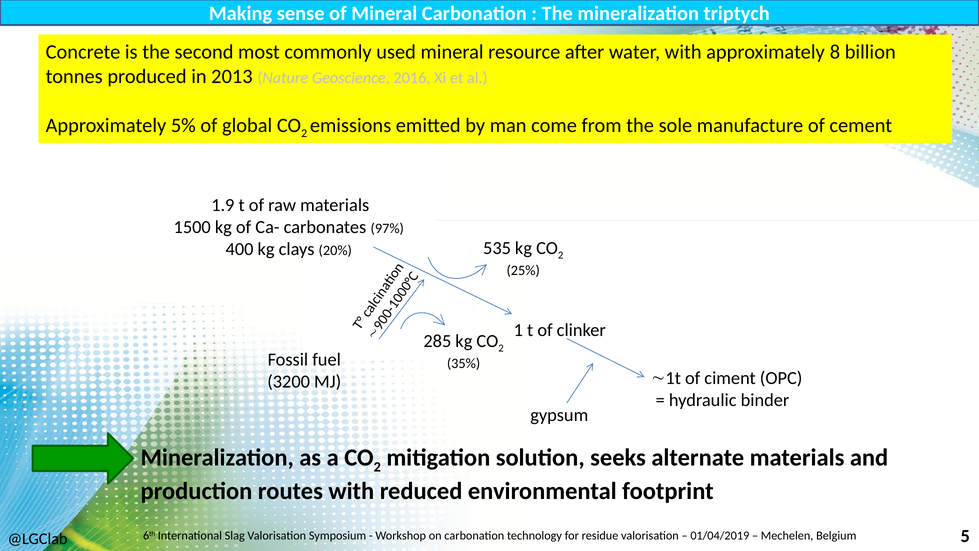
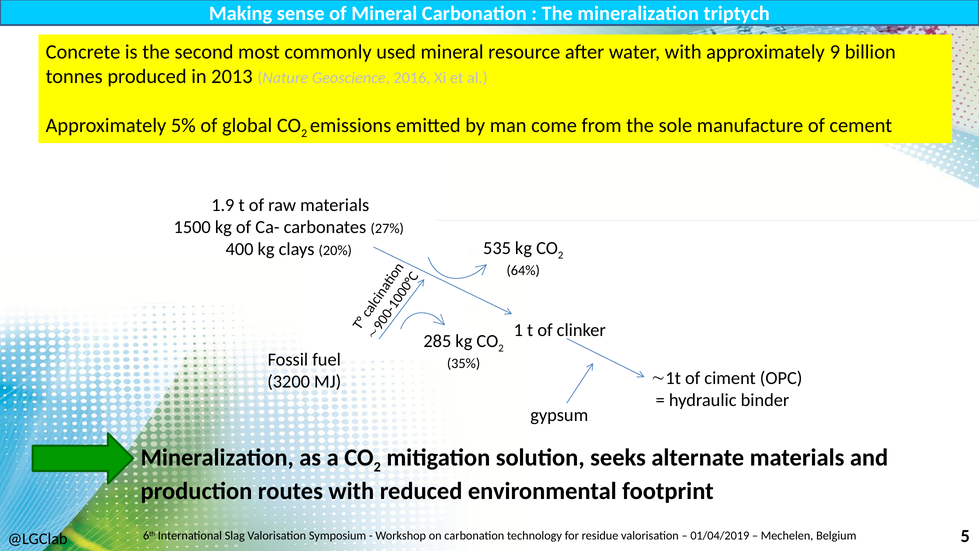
approximately 8: 8 -> 9 (835, 52)
97%: 97% -> 27% (387, 228)
25%: 25% -> 64% (523, 270)
